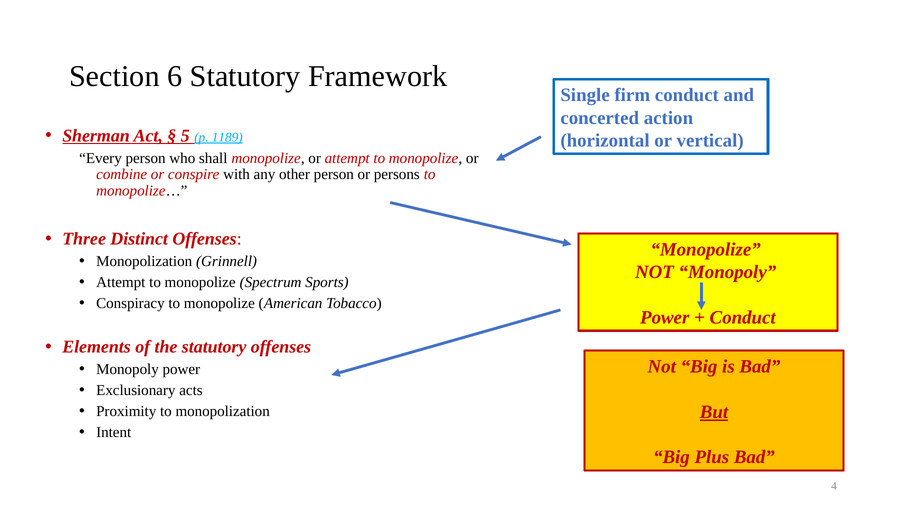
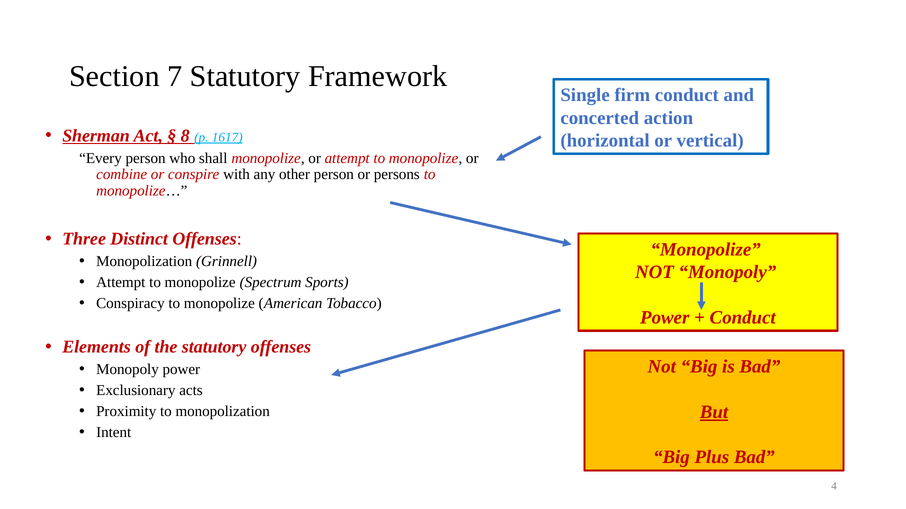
6: 6 -> 7 (175, 76)
5: 5 -> 8 (185, 136)
1189: 1189 -> 1617 (227, 137)
